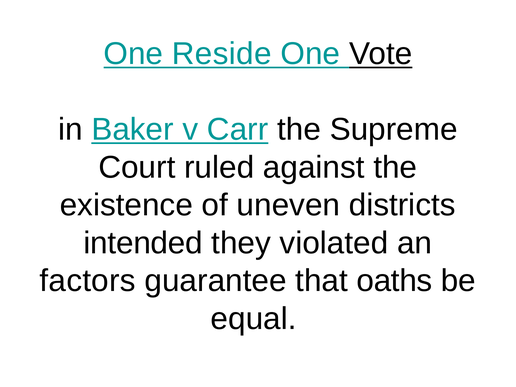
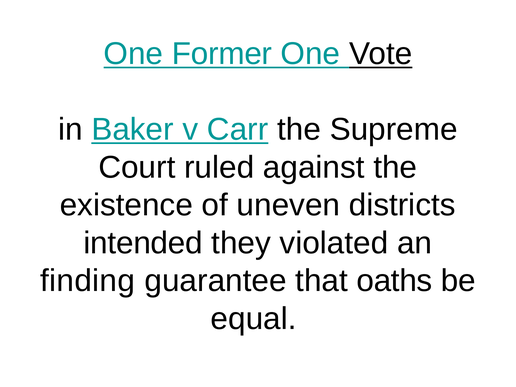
Reside: Reside -> Former (222, 54)
factors: factors -> finding (88, 281)
